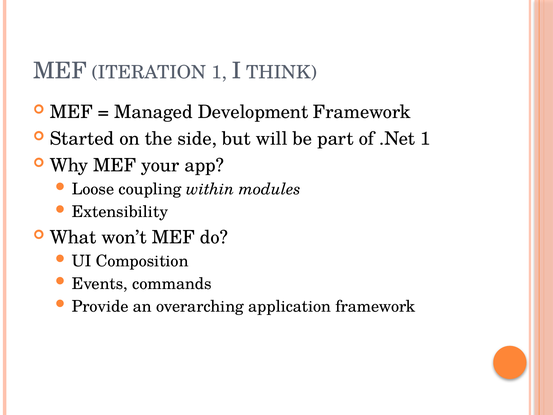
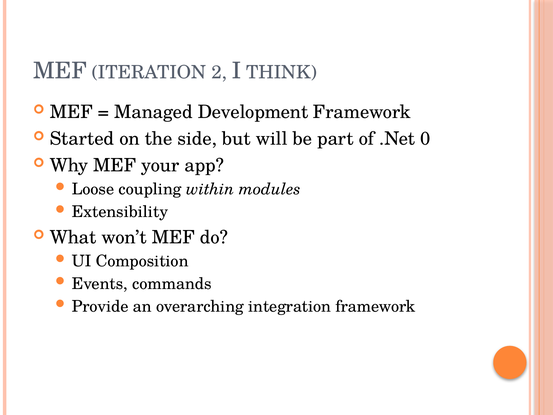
ITERATION 1: 1 -> 2 (219, 72)
.Net 1: 1 -> 0 (425, 139)
application: application -> integration (290, 306)
